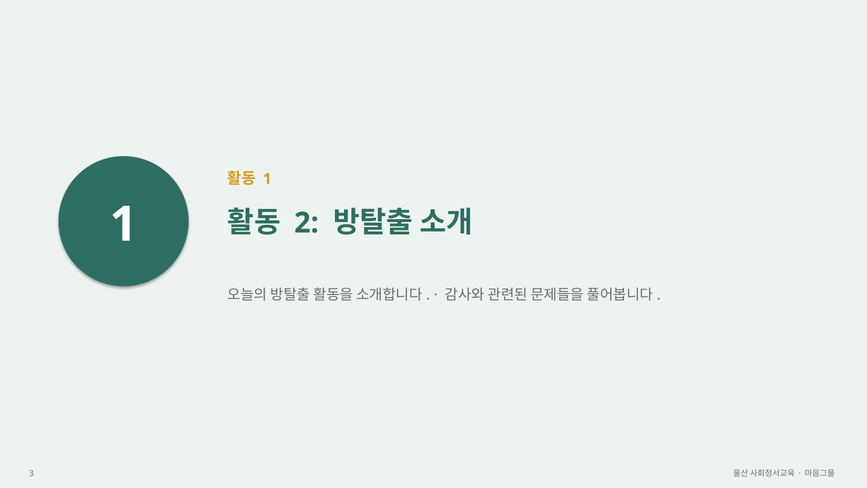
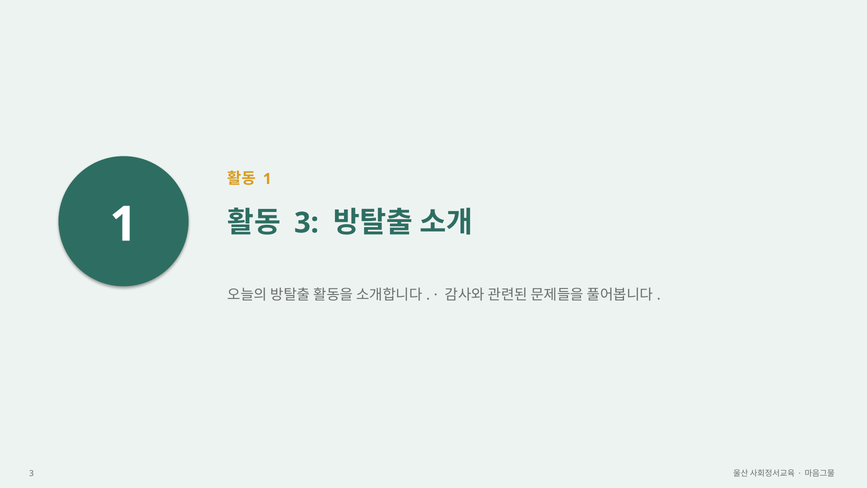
2: 2 -> 3 (306, 223)
